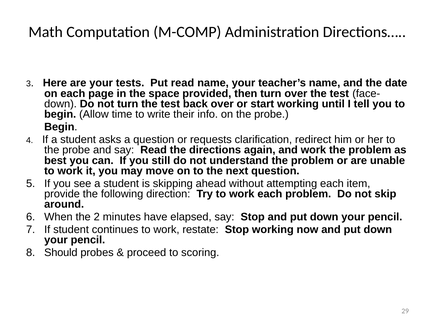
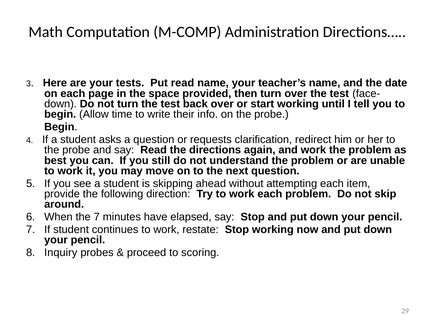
the 2: 2 -> 7 (97, 217)
Should: Should -> Inquiry (61, 253)
